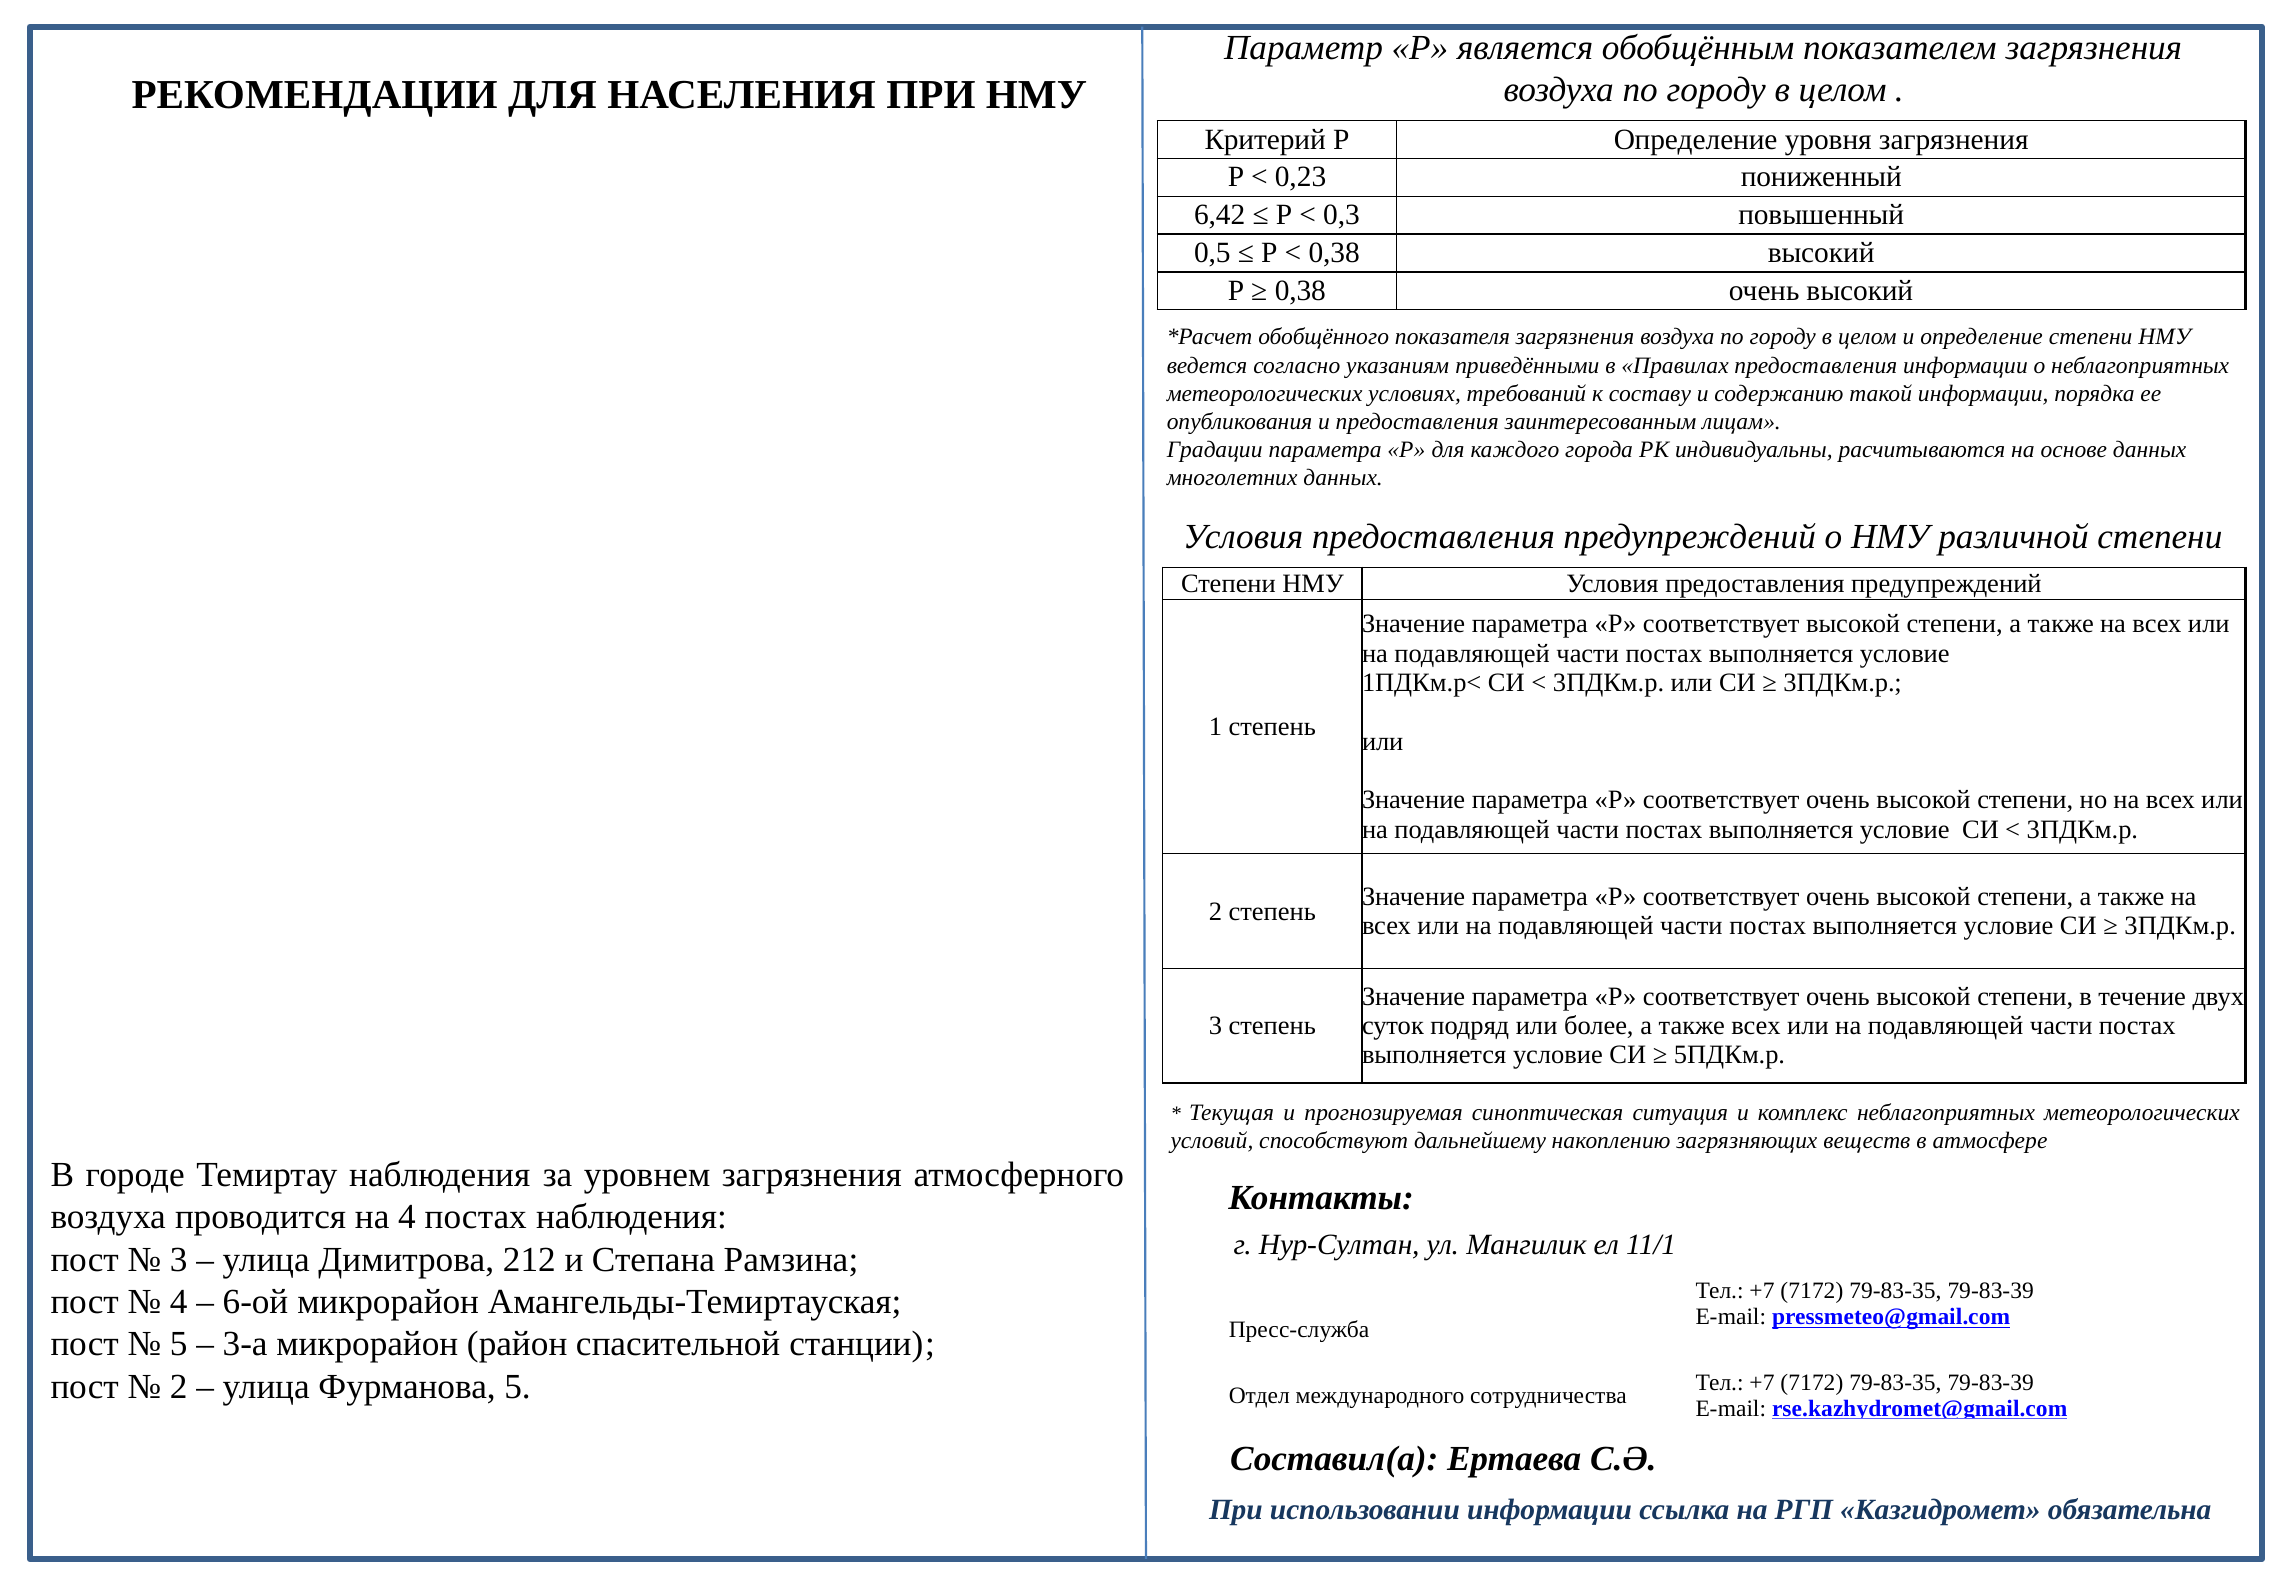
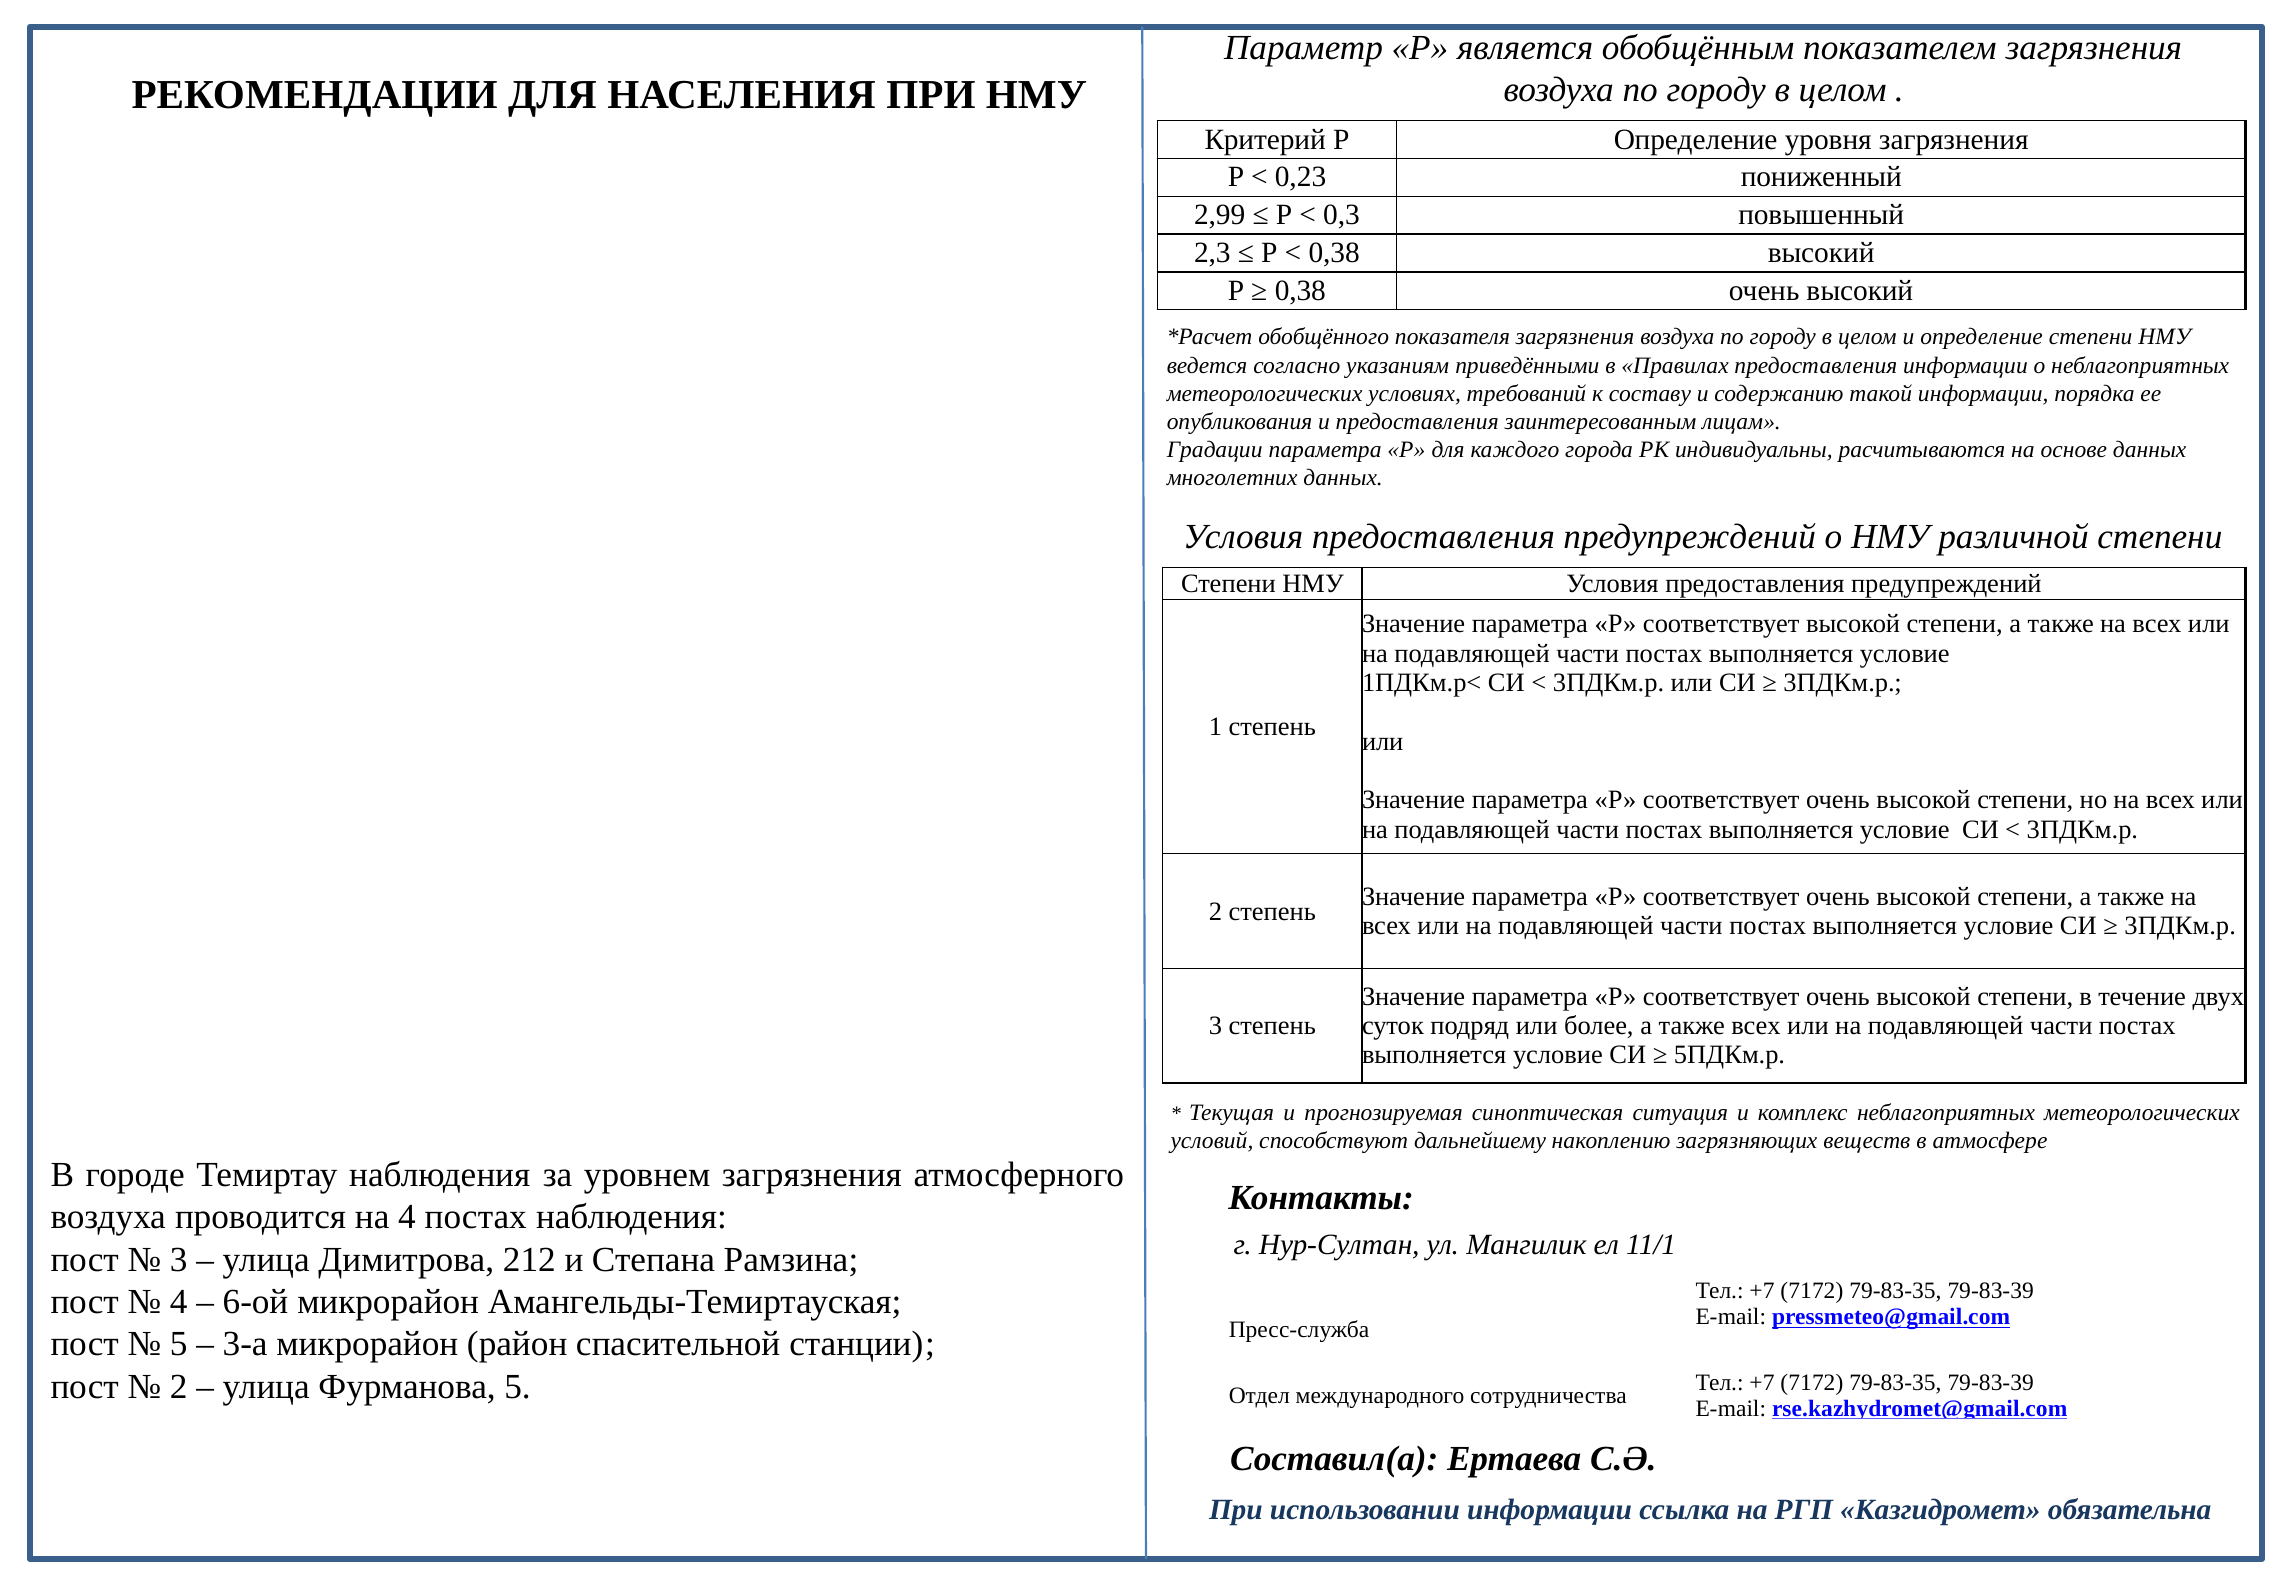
6,42: 6,42 -> 2,99 (1220, 215)
0,5: 0,5 -> 2,3 (1212, 253)
